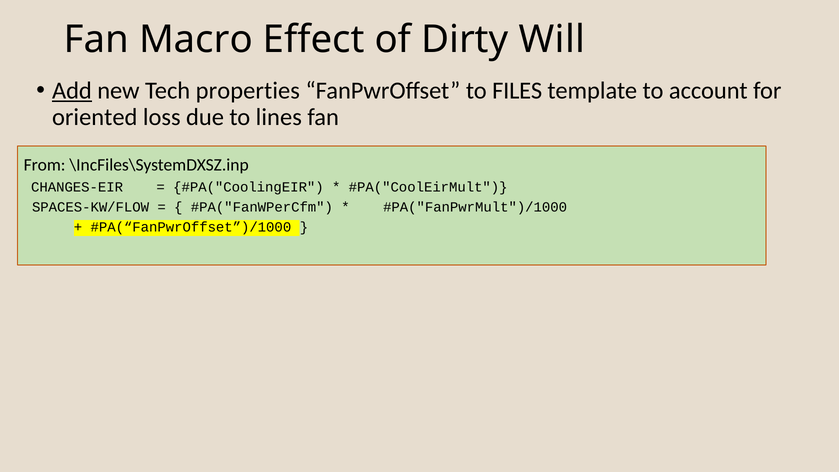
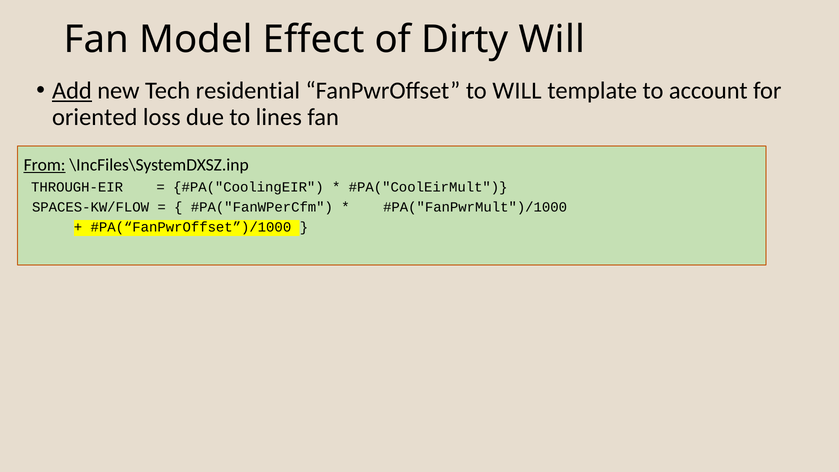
Macro: Macro -> Model (196, 40)
properties: properties -> residential (248, 90)
to FILES: FILES -> WILL (517, 90)
From underline: none -> present (45, 165)
CHANGES-EIR: CHANGES-EIR -> THROUGH-EIR (77, 187)
